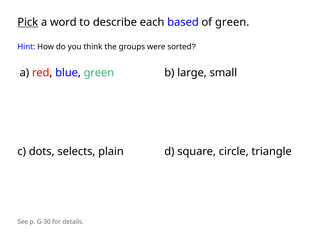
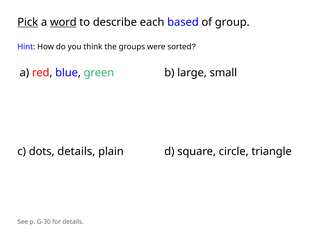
word underline: none -> present (63, 22)
of green: green -> group (232, 22)
dots selects: selects -> details (76, 151)
